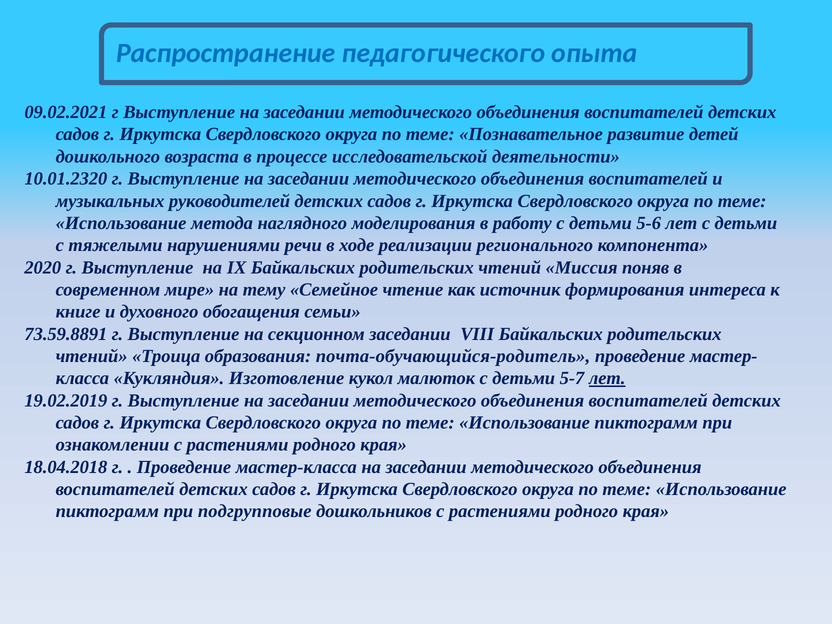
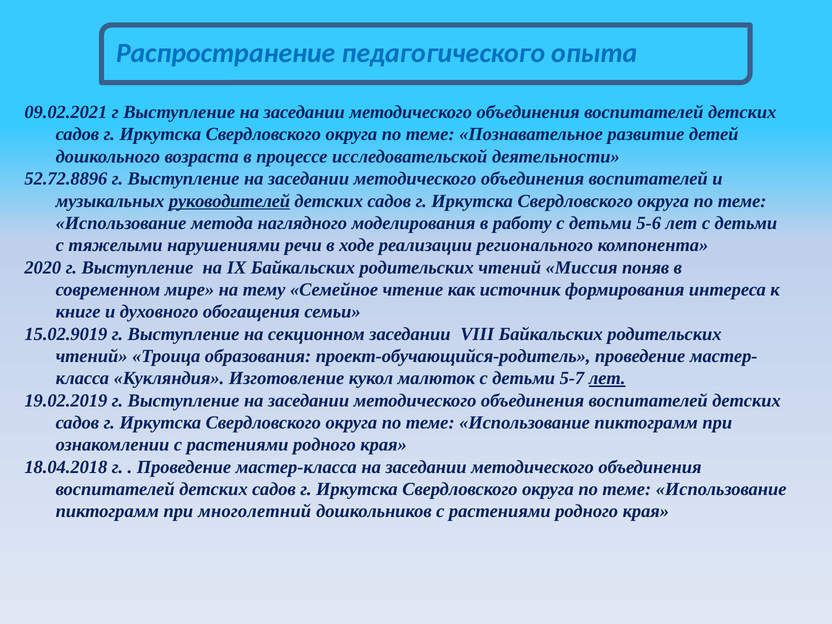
10.01.2320: 10.01.2320 -> 52.72.8896 (66, 179)
руководителей underline: none -> present (230, 201)
73.59.8891: 73.59.8891 -> 15.02.9019 (66, 334)
почта-обучающийся-родитель: почта-обучающийся-родитель -> проект-обучающийся-родитель (453, 356)
подгрупповые: подгрупповые -> многолетний (255, 511)
